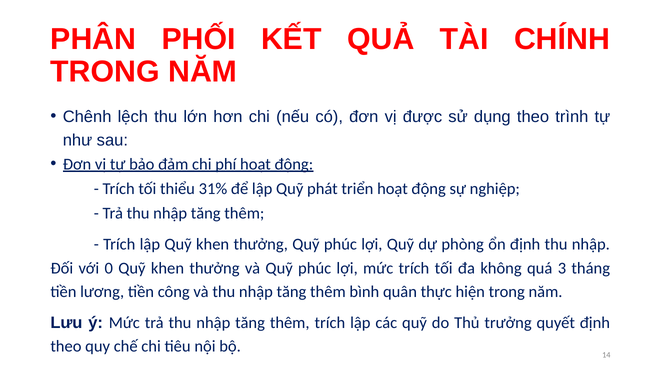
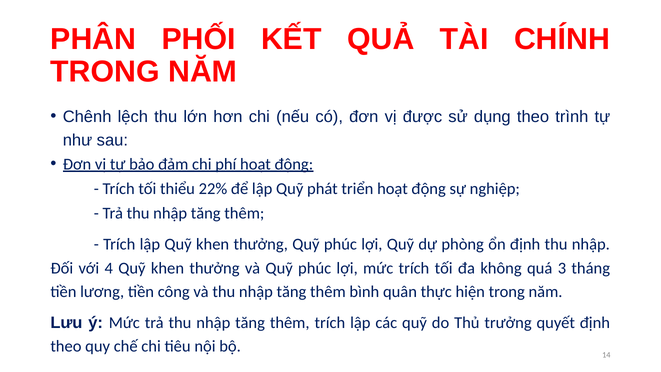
31%: 31% -> 22% (213, 189)
0: 0 -> 4 (109, 268)
